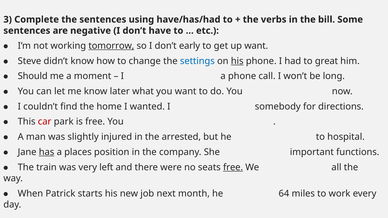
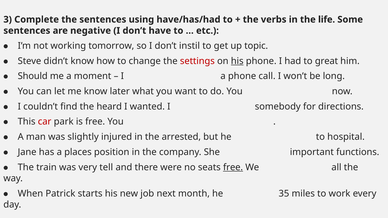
bill: bill -> life (327, 20)
tomorrow underline: present -> none (111, 46)
early: early -> instil (189, 46)
up want: want -> topic (256, 46)
settings colour: blue -> red (197, 61)
home: home -> heard (109, 107)
has underline: present -> none (47, 152)
left: left -> tell (106, 167)
64: 64 -> 35 (284, 194)
